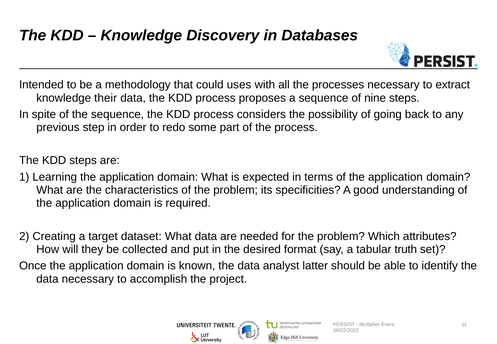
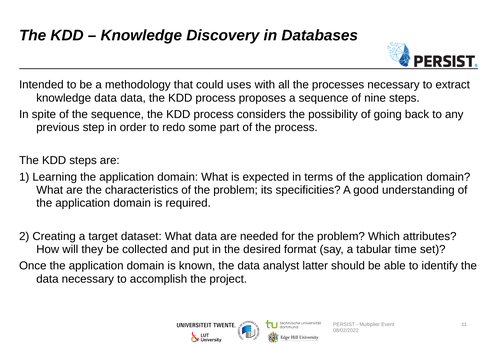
knowledge their: their -> data (106, 98)
truth: truth -> time (406, 249)
